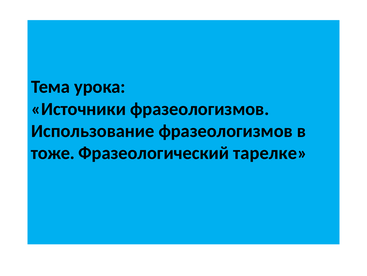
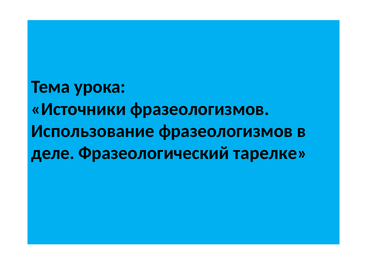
тоже: тоже -> деле (53, 153)
